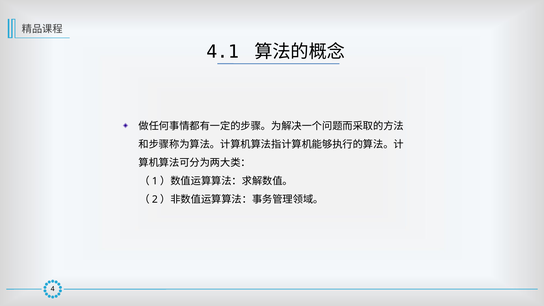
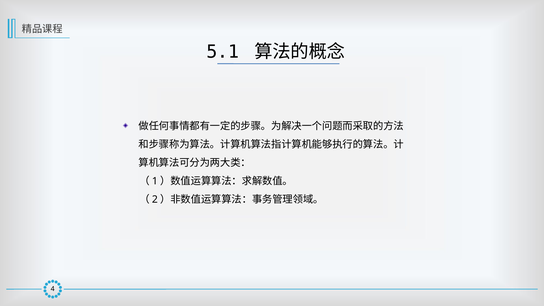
4.1: 4.1 -> 5.1 (223, 52)
